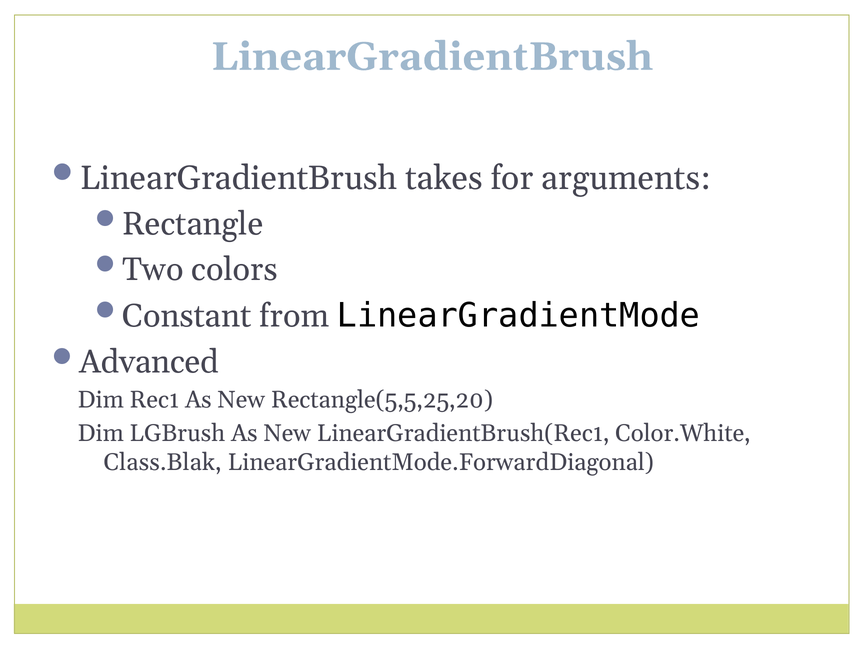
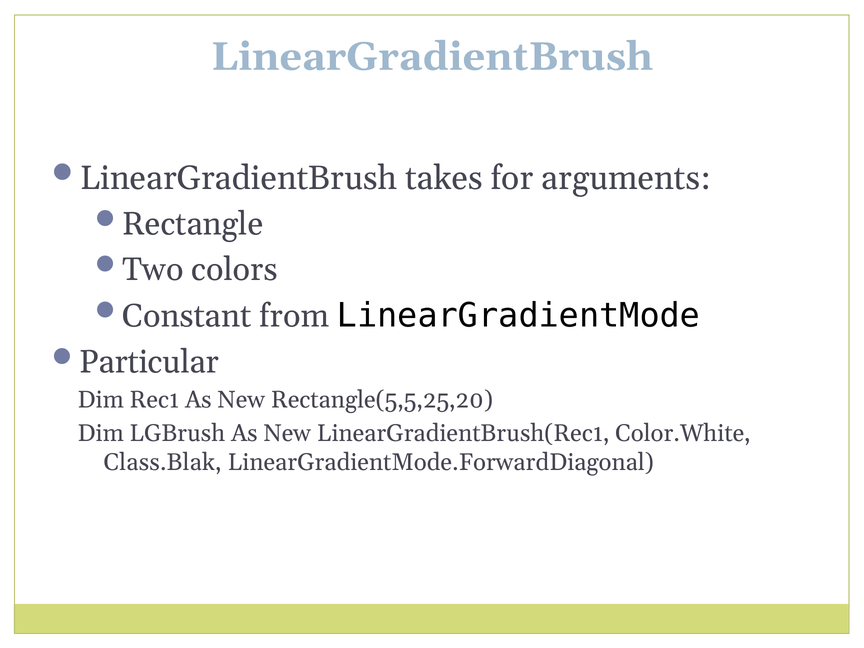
Advanced: Advanced -> Particular (149, 362)
